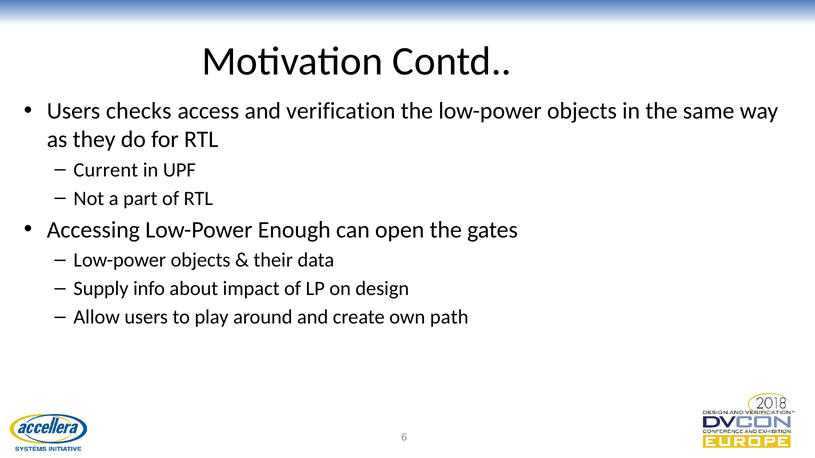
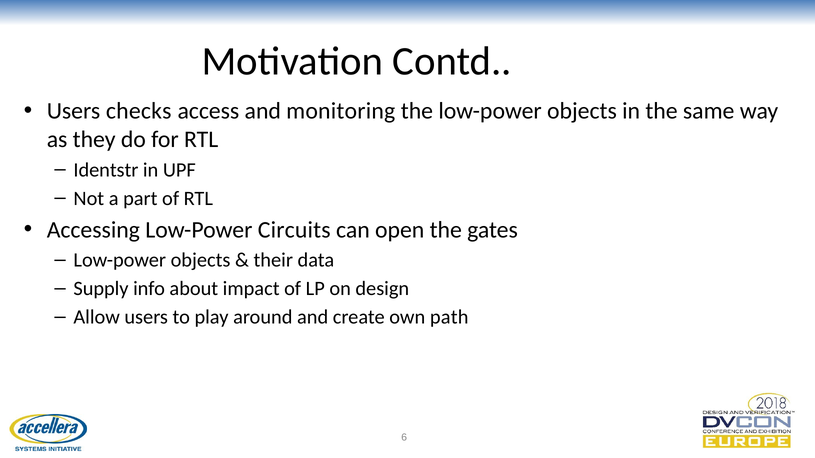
verification: verification -> monitoring (341, 111)
Current: Current -> Identstr (106, 170)
Enough: Enough -> Circuits (294, 230)
